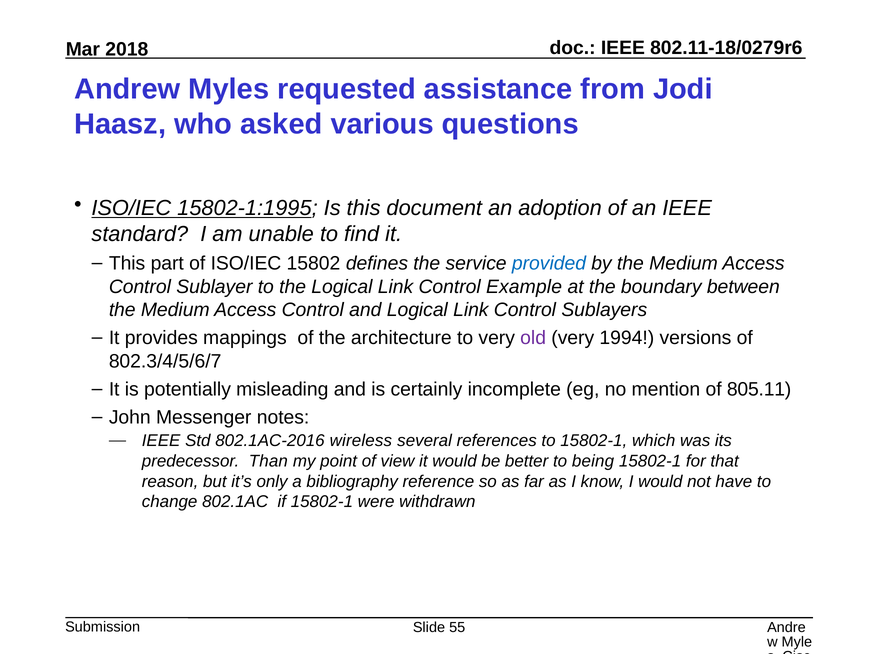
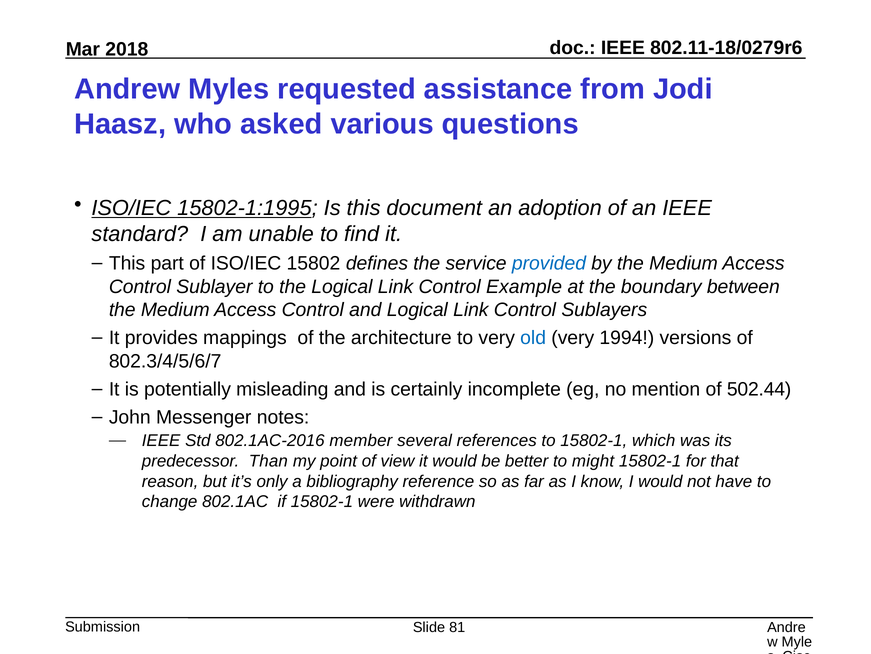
old colour: purple -> blue (533, 338)
805.11: 805.11 -> 502.44 (759, 389)
wireless: wireless -> member (361, 440)
being: being -> might (593, 461)
55: 55 -> 81 (457, 627)
